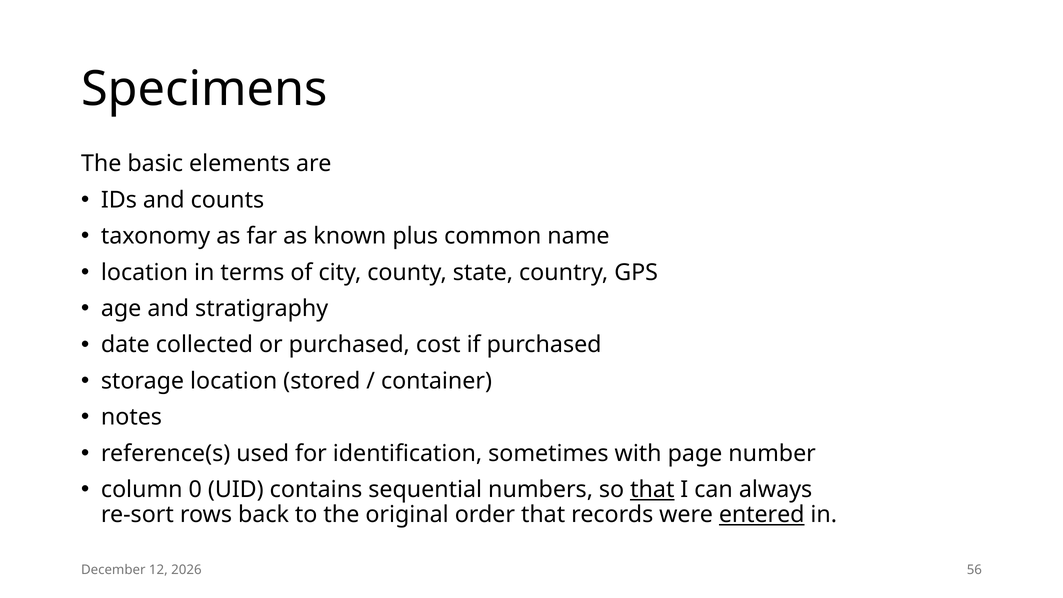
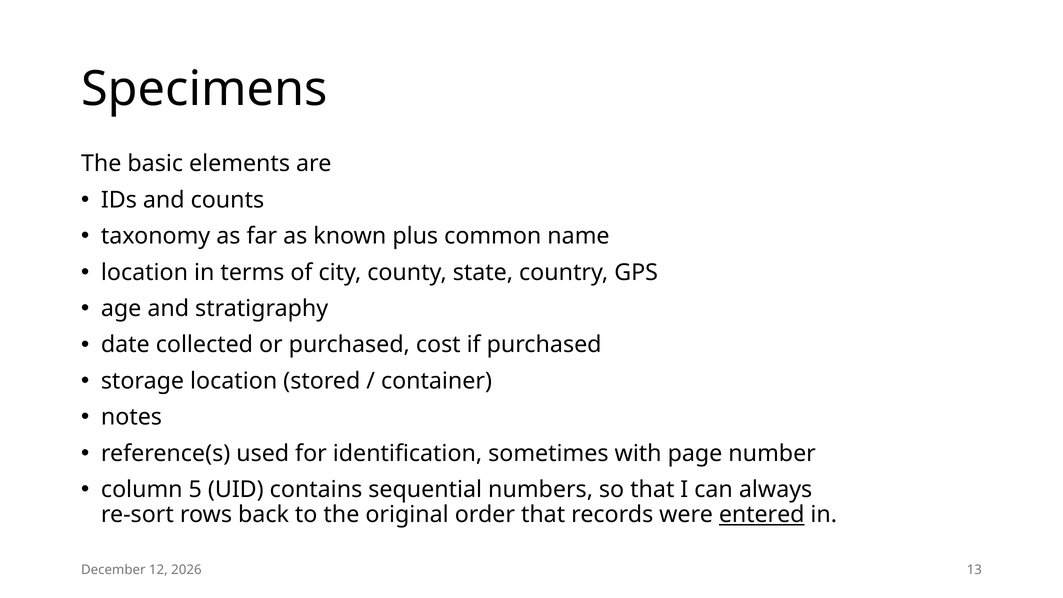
0: 0 -> 5 (195, 490)
that underline: present -> none (652, 490)
56: 56 -> 13 (974, 570)
